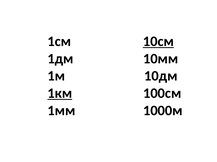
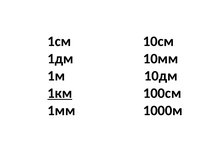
10см underline: present -> none (158, 42)
